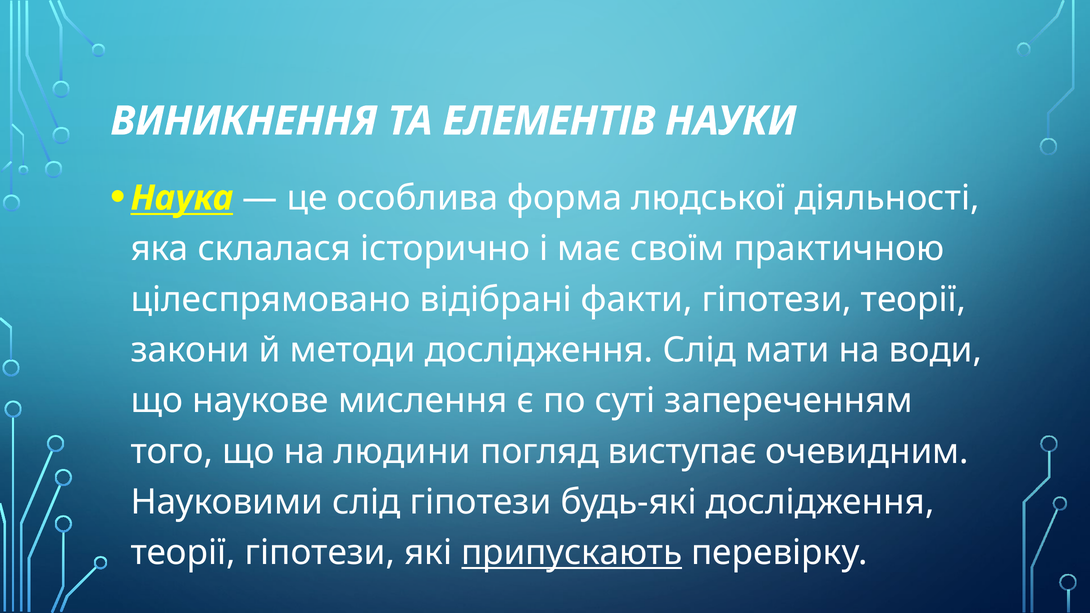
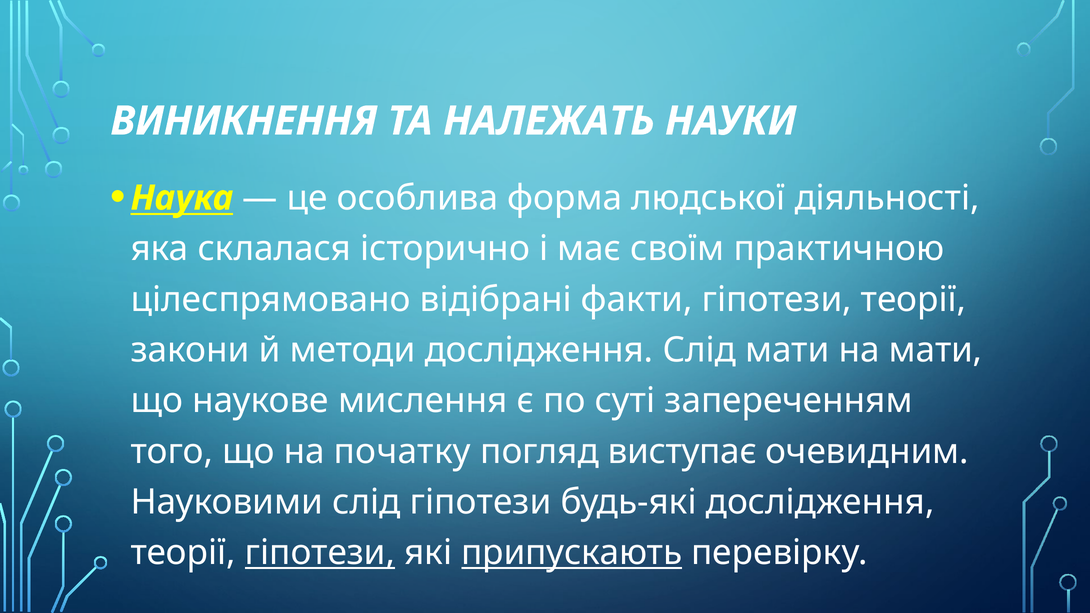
ЕЛЕМЕНТІВ: ЕЛЕМЕНТІВ -> НАЛЕЖАТЬ (549, 121)
на води: води -> мати (936, 350)
людини: людини -> початку (402, 452)
гіпотези underline: none -> present (320, 553)
